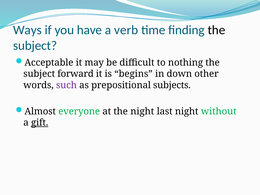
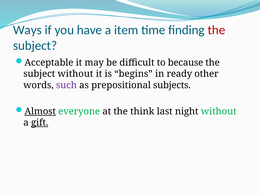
verb: verb -> item (126, 30)
the colour: black -> red (216, 30)
nothing: nothing -> because (186, 63)
subject forward: forward -> without (75, 74)
down: down -> ready (179, 74)
Almost underline: none -> present (40, 111)
the night: night -> think (142, 111)
